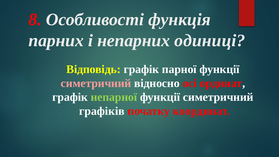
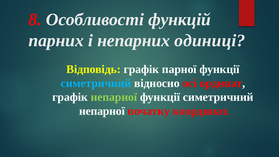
функція: функція -> функцій (180, 20)
симетричний colour: pink -> light blue (96, 83)
графіків: графіків -> непарної (102, 111)
